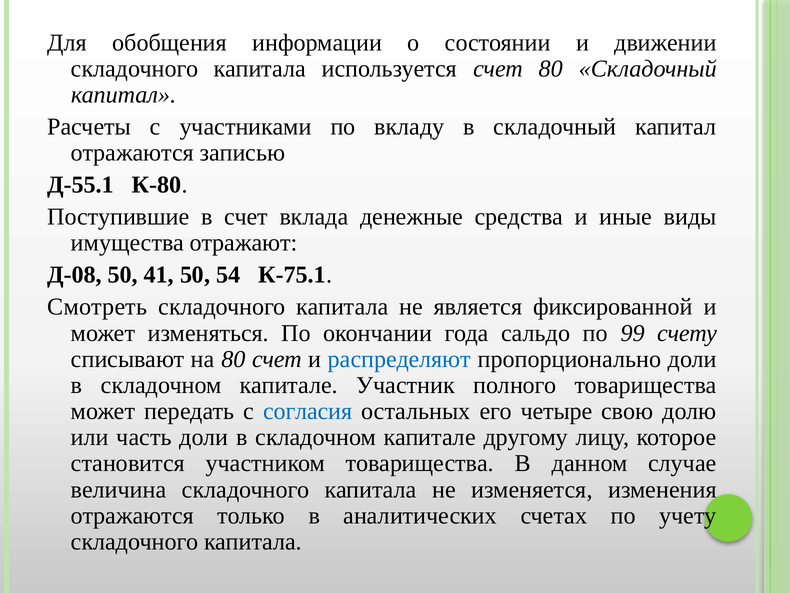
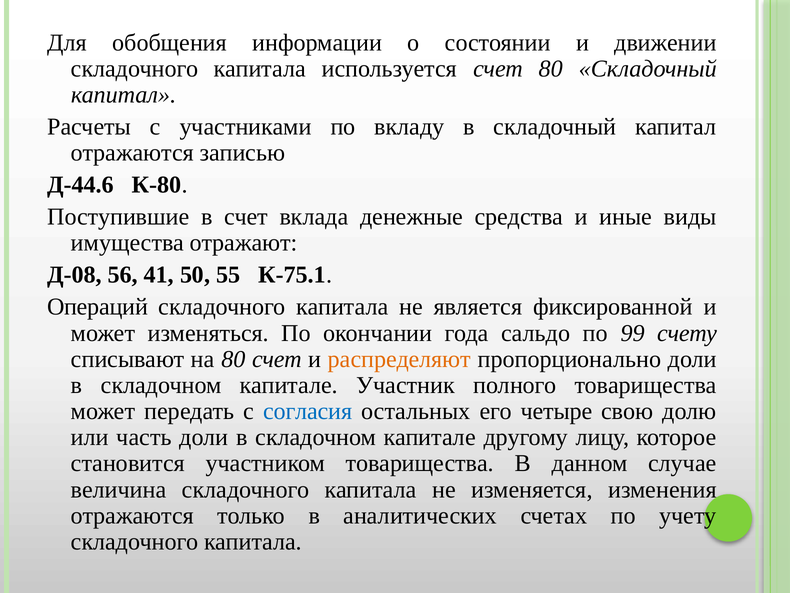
Д-55.1: Д-55.1 -> Д-44.6 (81, 185)
Д-08 50: 50 -> 56 (123, 275)
54: 54 -> 55 (228, 275)
Смотреть: Смотреть -> Операций (98, 307)
распределяют colour: blue -> orange (399, 359)
